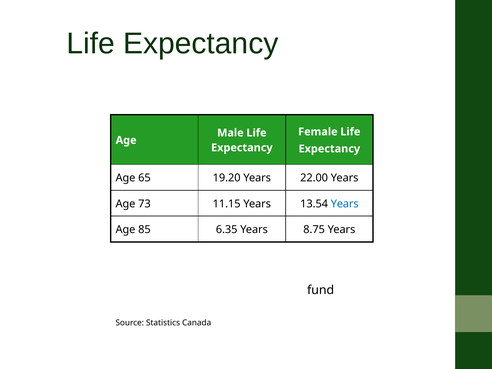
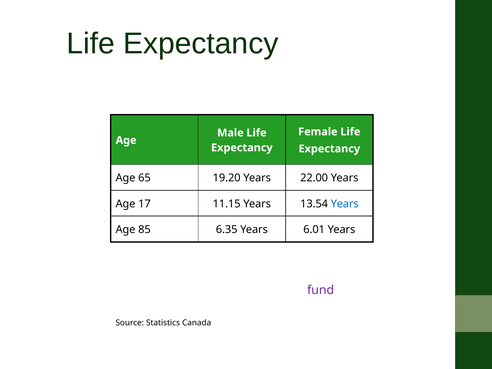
73: 73 -> 17 (144, 204)
8.75: 8.75 -> 6.01 (314, 230)
fund colour: black -> purple (321, 290)
